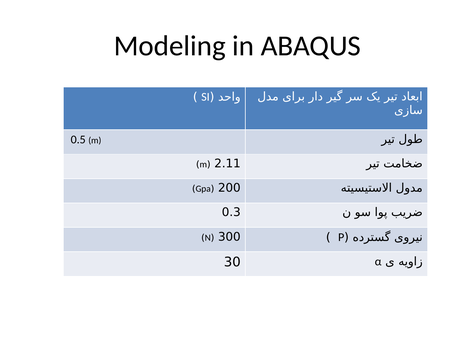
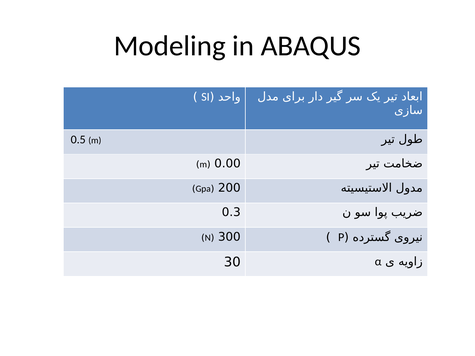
2.11: 2.11 -> 0.00 (228, 164)
